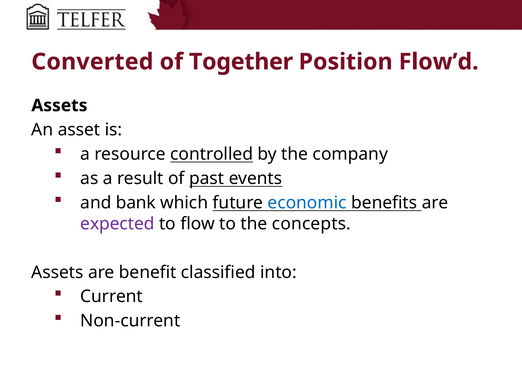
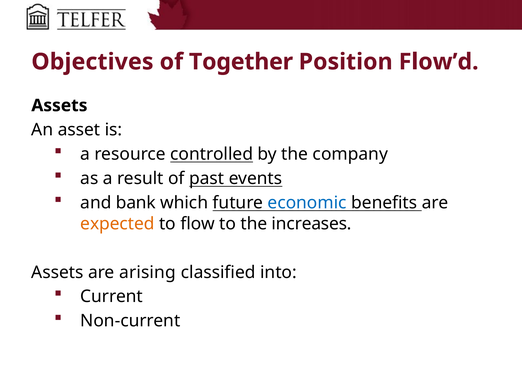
Converted: Converted -> Objectives (92, 62)
expected colour: purple -> orange (117, 224)
concepts: concepts -> increases (312, 224)
benefit: benefit -> arising (148, 273)
